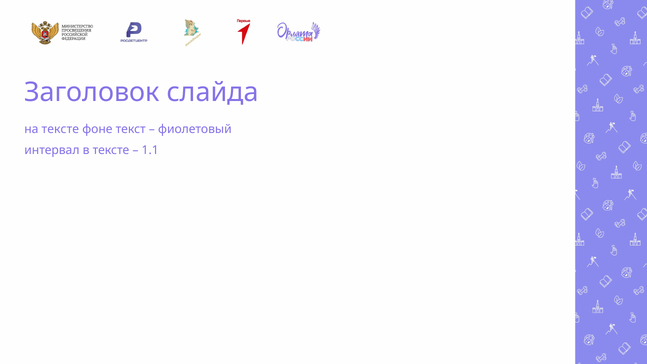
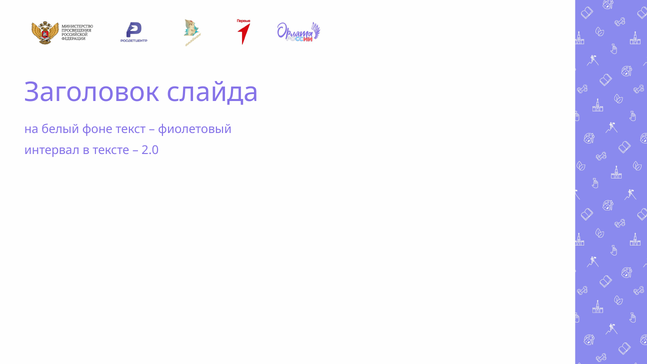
на тексте: тексте -> белый (60, 129)
1.1: 1.1 -> 2.0 (150, 150)
